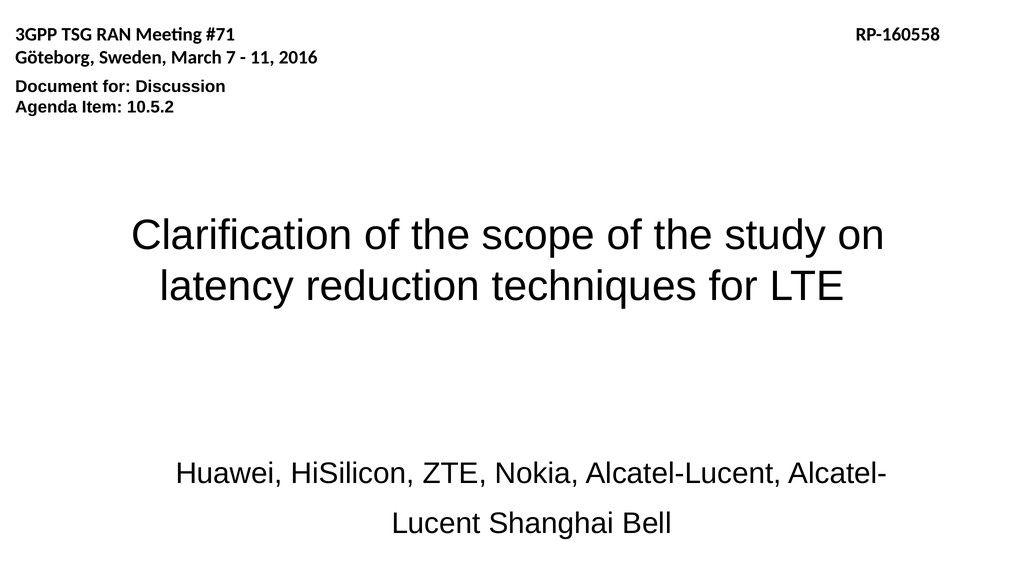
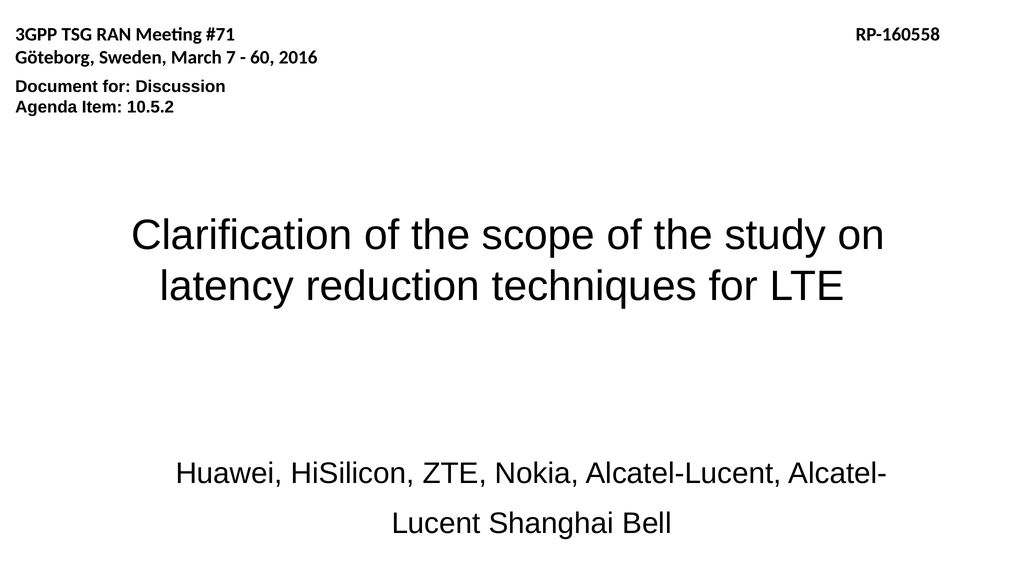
11: 11 -> 60 (262, 58)
